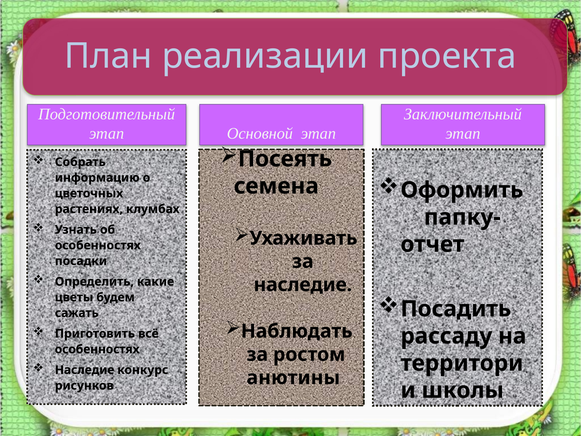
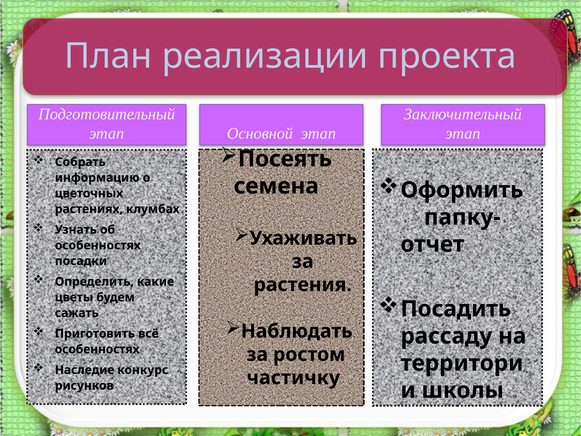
наследие: наследие -> растения (303, 285)
анютины: анютины -> частичку (293, 378)
